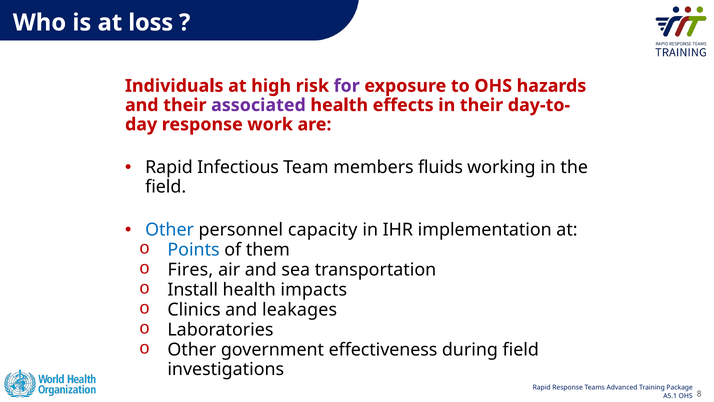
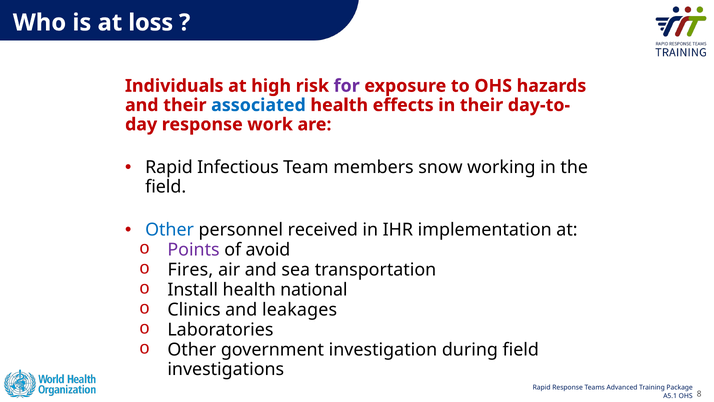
associated colour: purple -> blue (258, 105)
fluids: fluids -> snow (440, 167)
capacity: capacity -> received (323, 230)
Points colour: blue -> purple (194, 250)
them: them -> avoid (268, 250)
impacts: impacts -> national (314, 290)
effectiveness: effectiveness -> investigation (383, 350)
